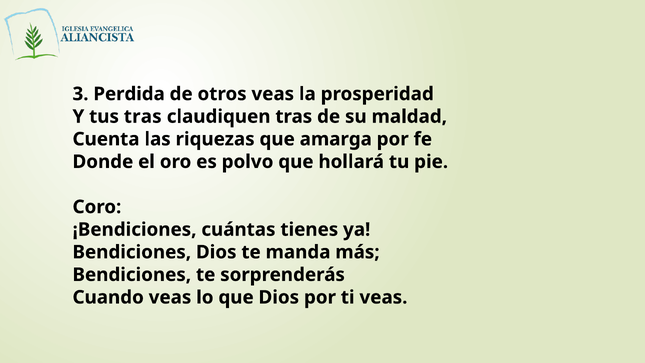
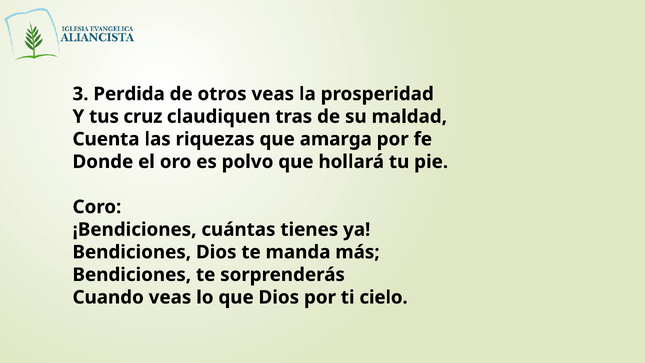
tus tras: tras -> cruz (143, 116)
ti veas: veas -> cielo (384, 297)
